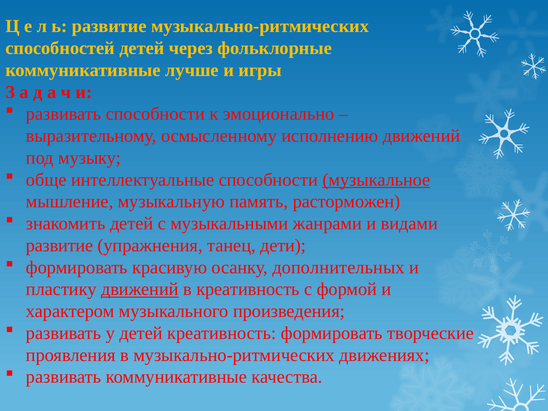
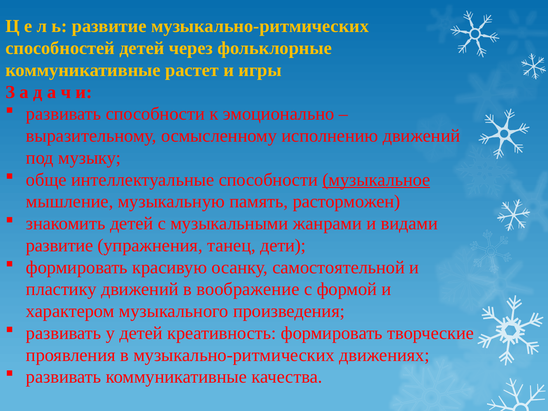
лучше: лучше -> растет (192, 70)
дополнительных: дополнительных -> самостоятельной (339, 267)
движений underline: present -> none (140, 289)
в креативность: креативность -> воображение (248, 289)
